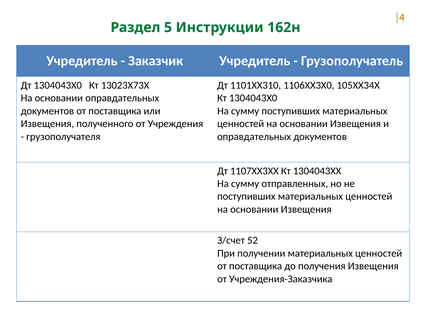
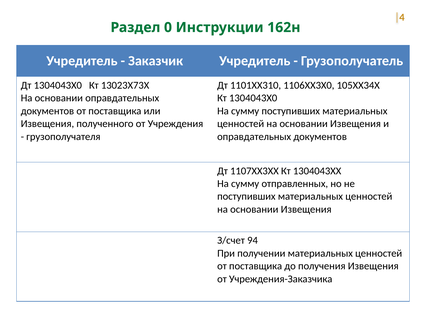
5: 5 -> 0 (168, 28)
52: 52 -> 94 (253, 241)
